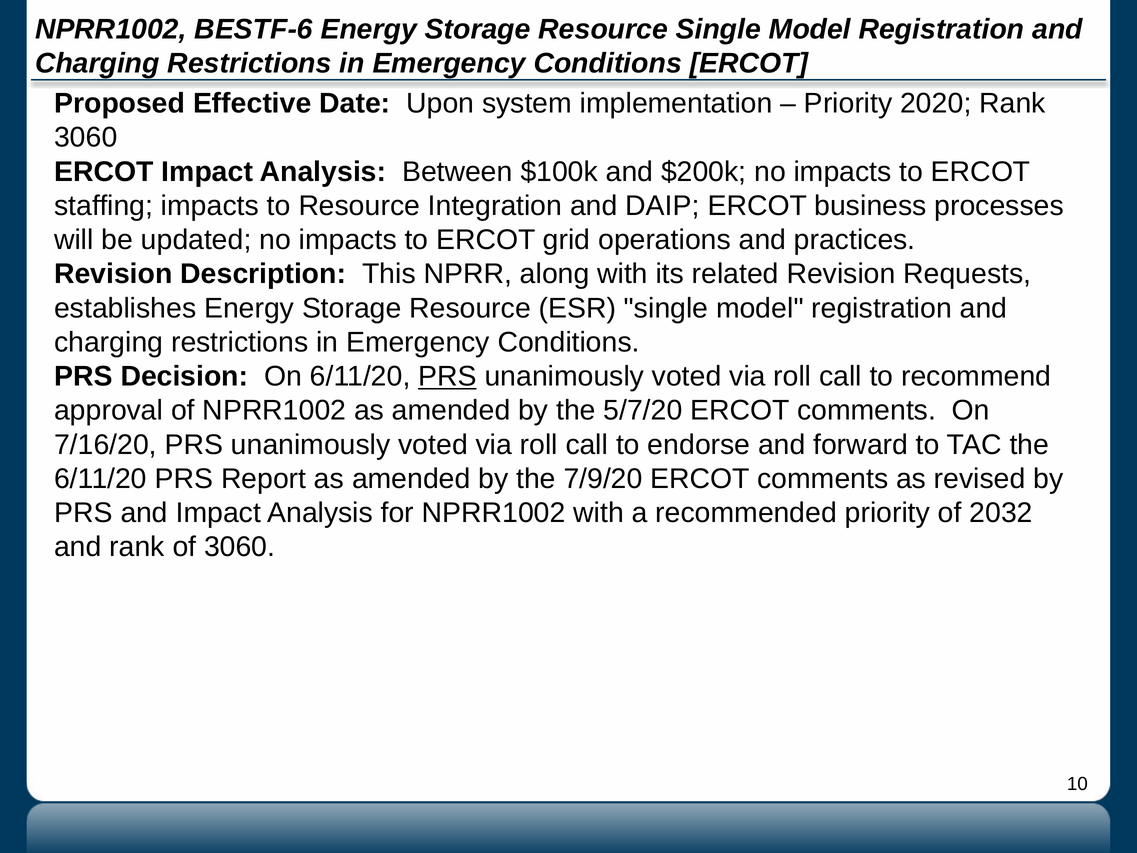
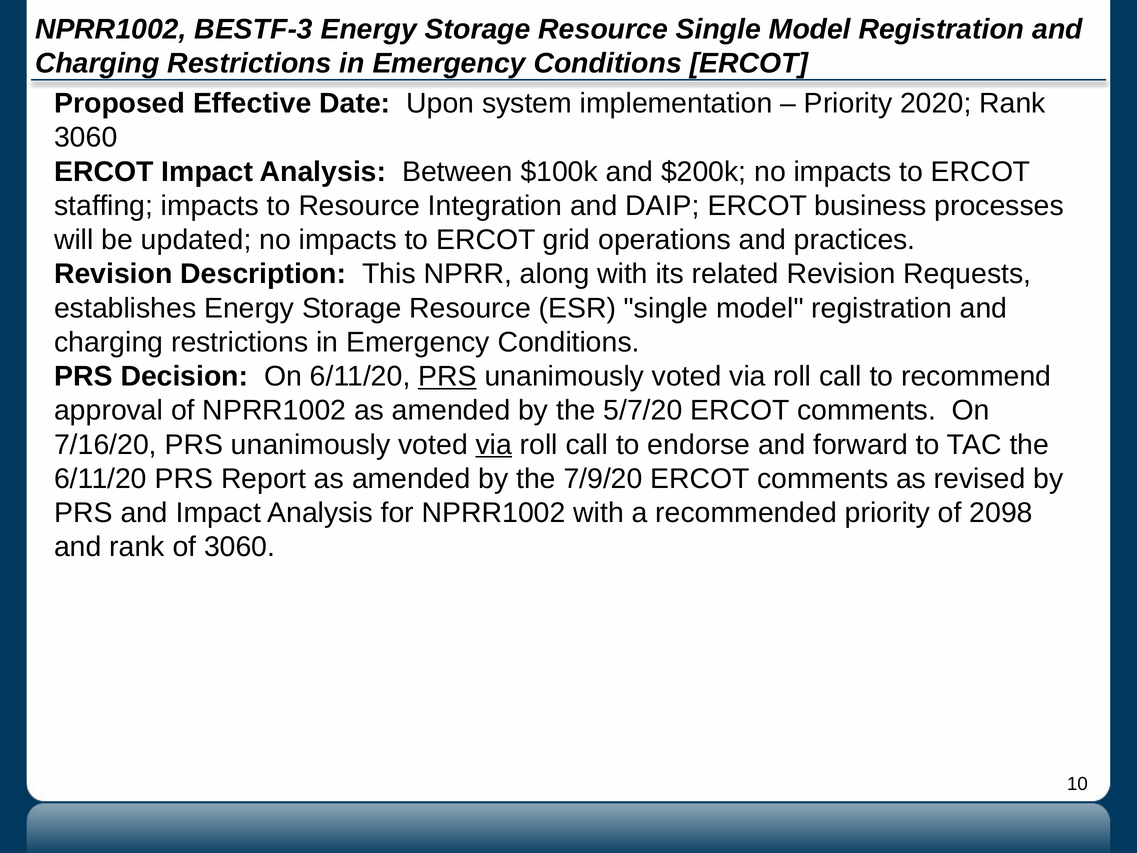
BESTF-6: BESTF-6 -> BESTF-3 (254, 29)
via underline: none -> present (494, 445)
2032: 2032 -> 2098 (1001, 513)
